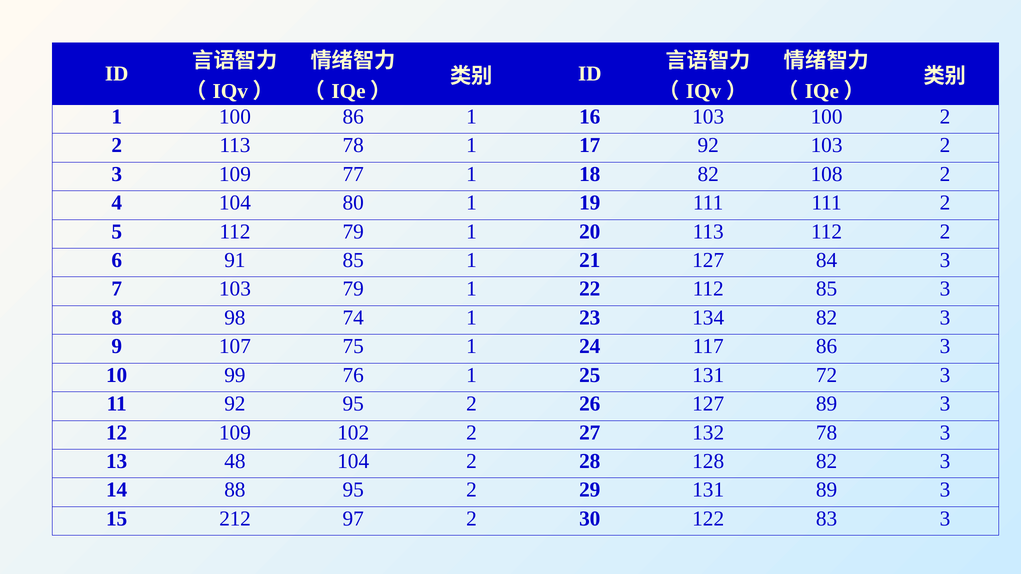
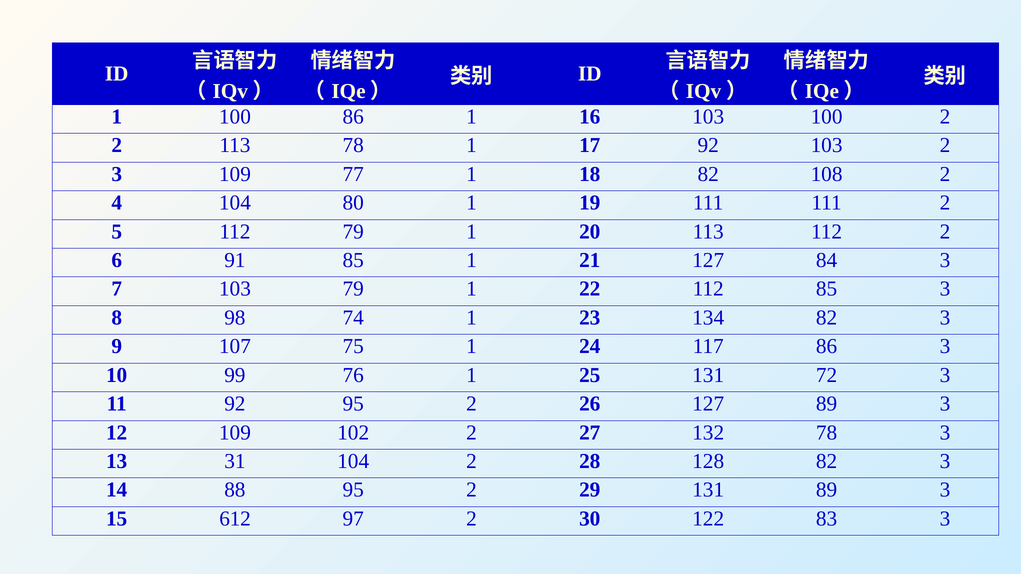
48: 48 -> 31 (235, 461)
212: 212 -> 612 (235, 519)
